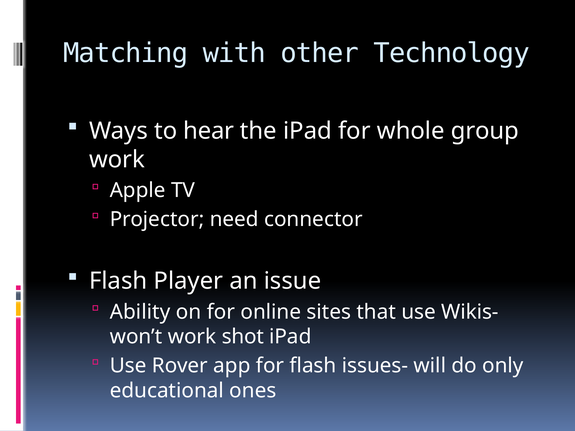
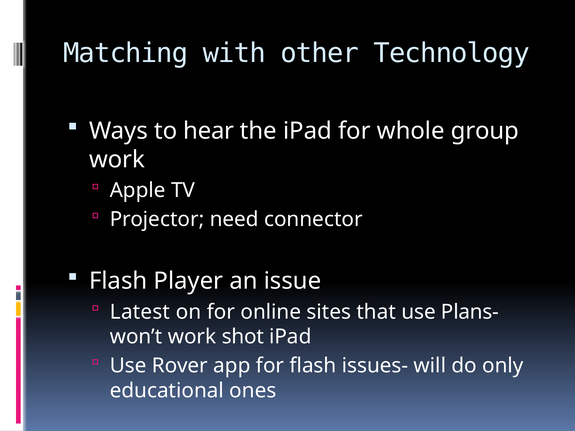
Ability: Ability -> Latest (140, 312)
Wikis-: Wikis- -> Plans- (470, 312)
